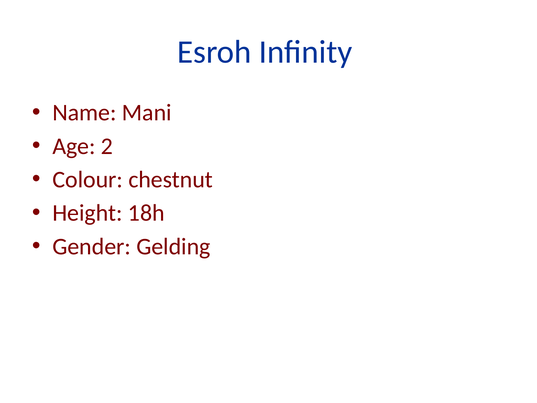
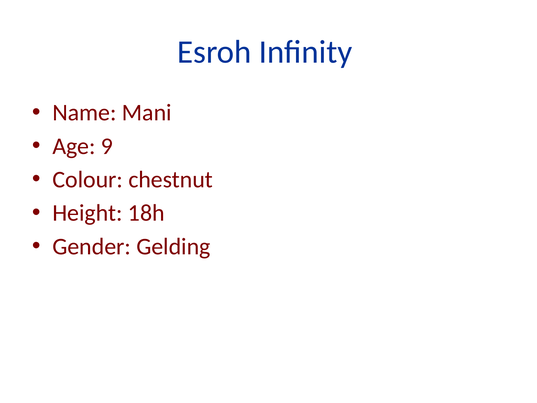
2: 2 -> 9 (107, 146)
